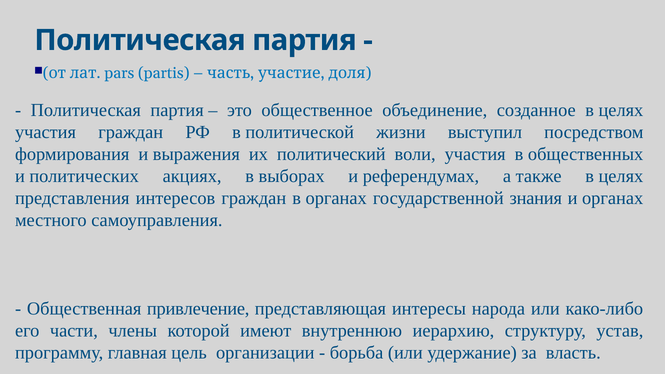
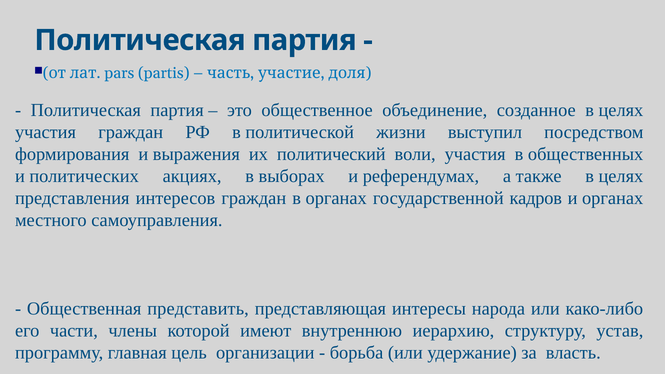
знания: знания -> кадров (536, 198)
привлечение: привлечение -> представить (198, 309)
